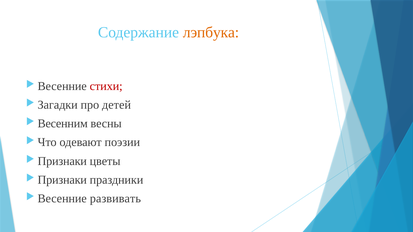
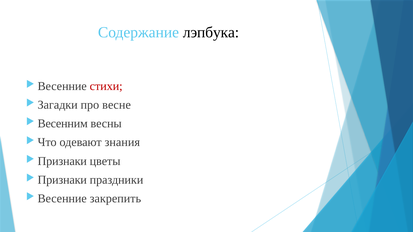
лэпбука colour: orange -> black (211, 33)
детей: детей -> весне (117, 105)
поэзии: поэзии -> знания (122, 143)
развивать: развивать -> закрепить (115, 199)
